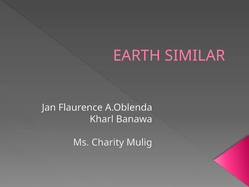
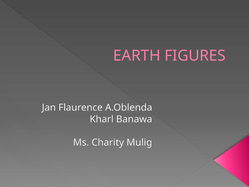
SIMILAR: SIMILAR -> FIGURES (195, 56)
